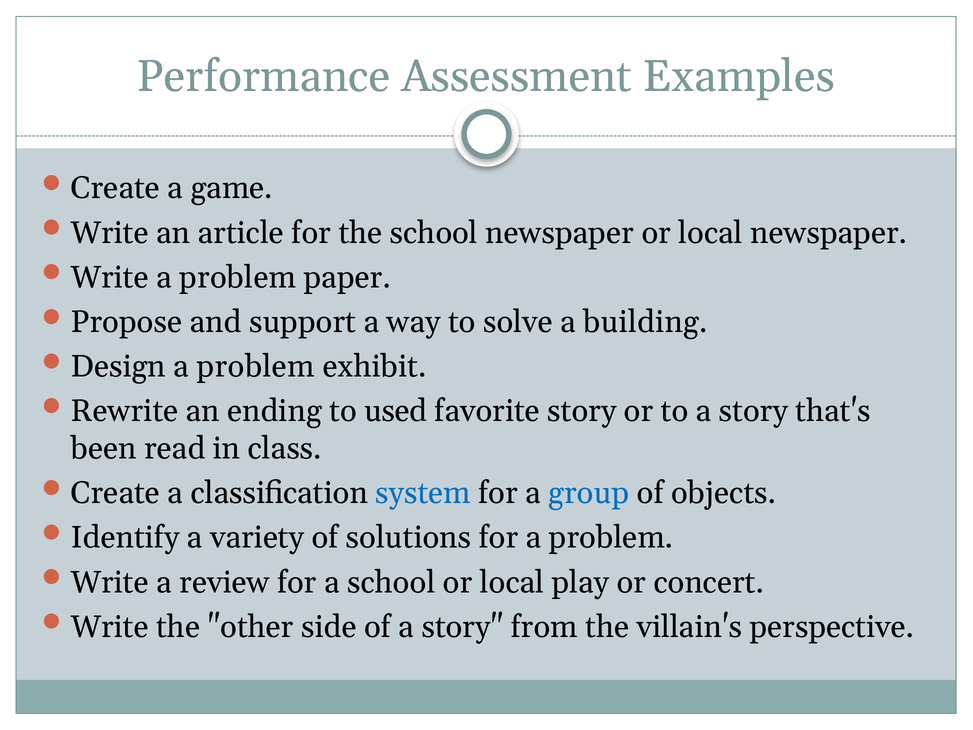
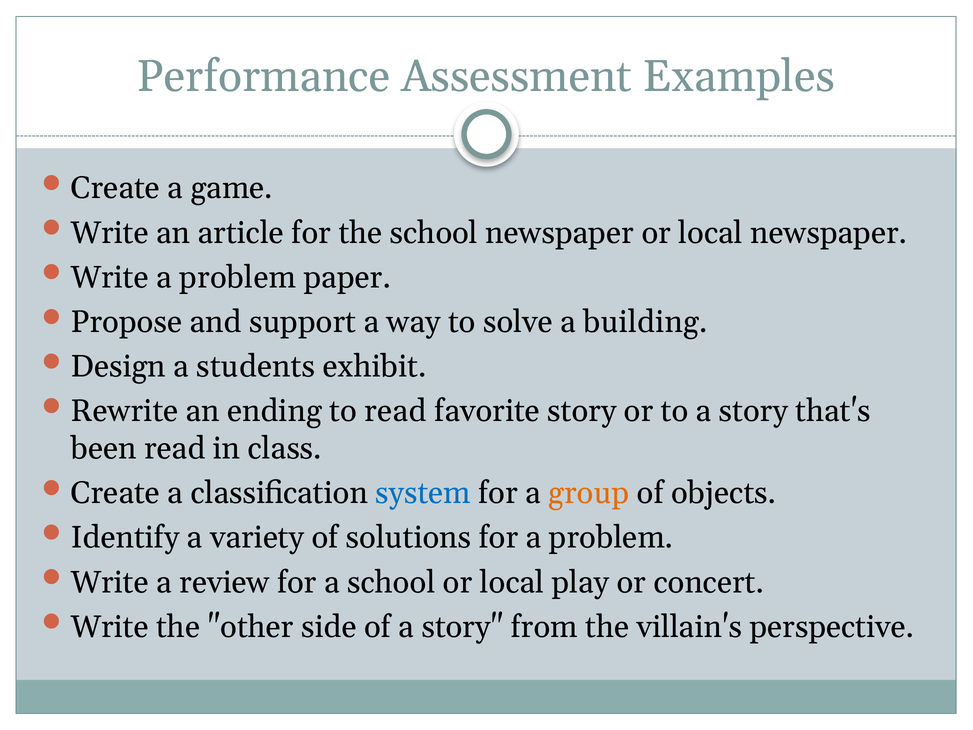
Design a problem: problem -> students (256, 366)
to used: used -> read (395, 411)
group colour: blue -> orange (589, 493)
